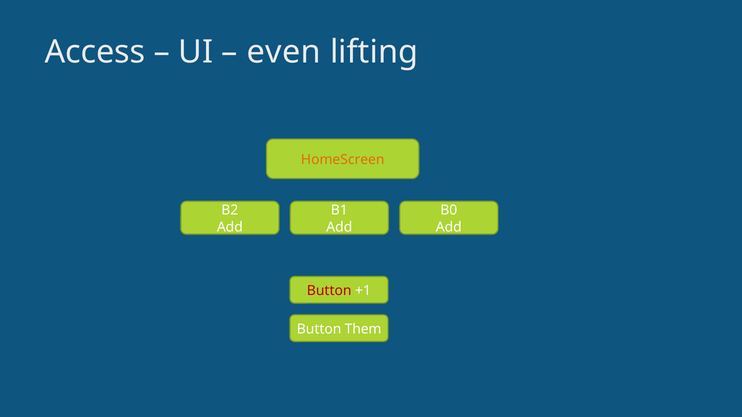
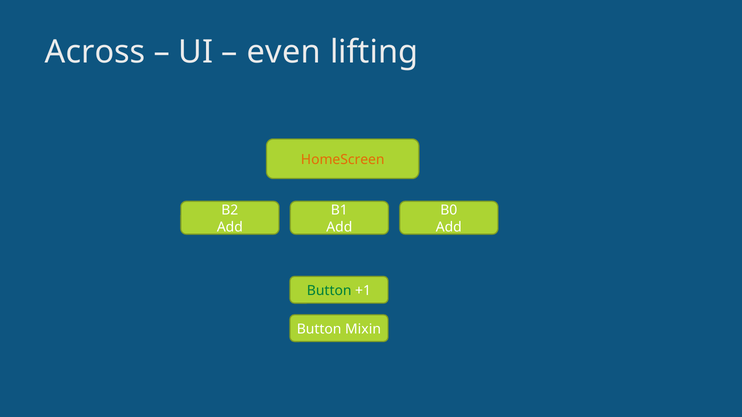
Access: Access -> Across (95, 52)
Button colour: red -> green (329, 291)
Them: Them -> Mixin (363, 329)
